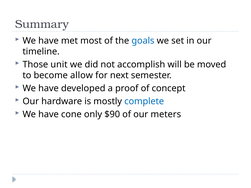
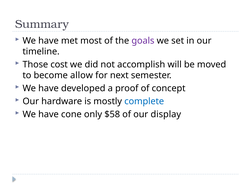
goals colour: blue -> purple (143, 41)
unit: unit -> cost (59, 65)
$90: $90 -> $58 (112, 114)
meters: meters -> display (166, 114)
